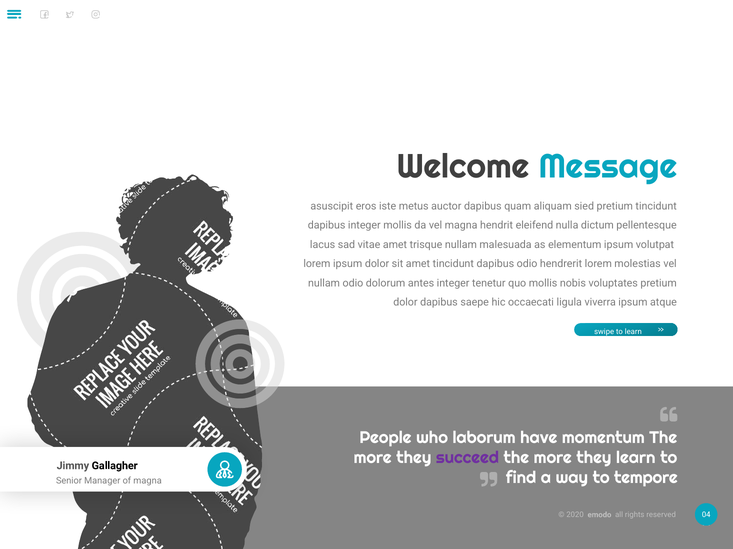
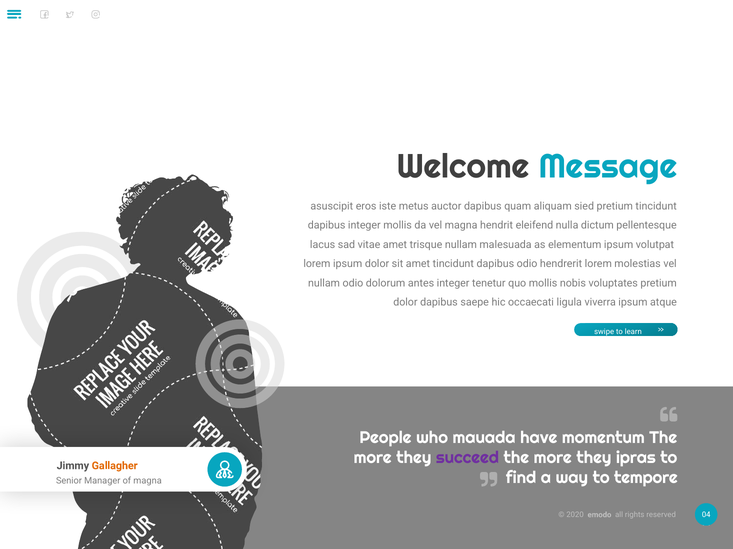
laborum: laborum -> mauada (484, 438)
they learn: learn -> ipras (636, 458)
Gallagher colour: black -> orange (115, 466)
